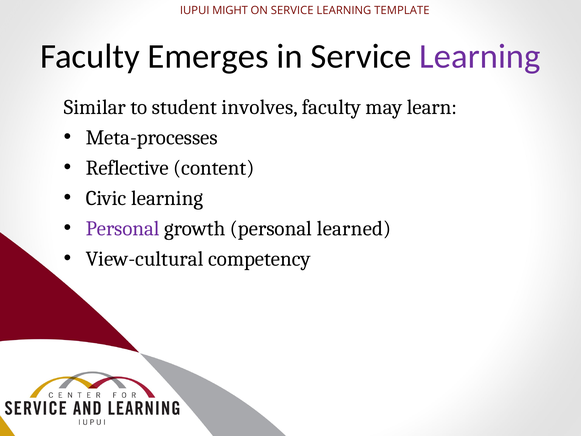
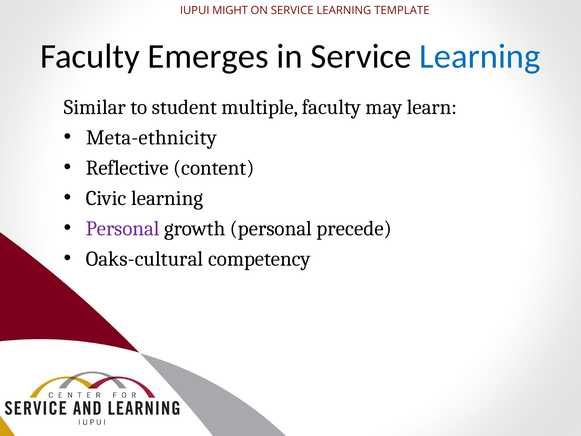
Learning colour: purple -> blue (480, 56)
involves: involves -> multiple (260, 107)
Meta-processes: Meta-processes -> Meta-ethnicity (152, 137)
learned: learned -> precede (354, 228)
View-cultural: View-cultural -> Oaks-cultural (145, 259)
